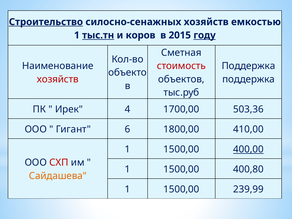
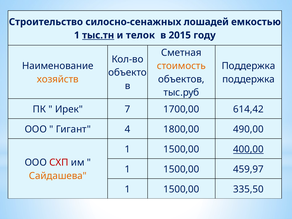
Строительство underline: present -> none (46, 22)
силосно-сенажных хозяйств: хозяйств -> лошадей (206, 22)
коров: коров -> телок (140, 35)
году underline: present -> none (205, 35)
стоимость colour: red -> orange (181, 66)
хозяйств colour: red -> orange (58, 79)
4: 4 -> 7 (128, 109)
503,36: 503,36 -> 614,42 (248, 109)
6: 6 -> 4 (128, 129)
410,00: 410,00 -> 490,00 (248, 129)
400,80: 400,80 -> 459,97 (248, 169)
239,99: 239,99 -> 335,50 (248, 189)
